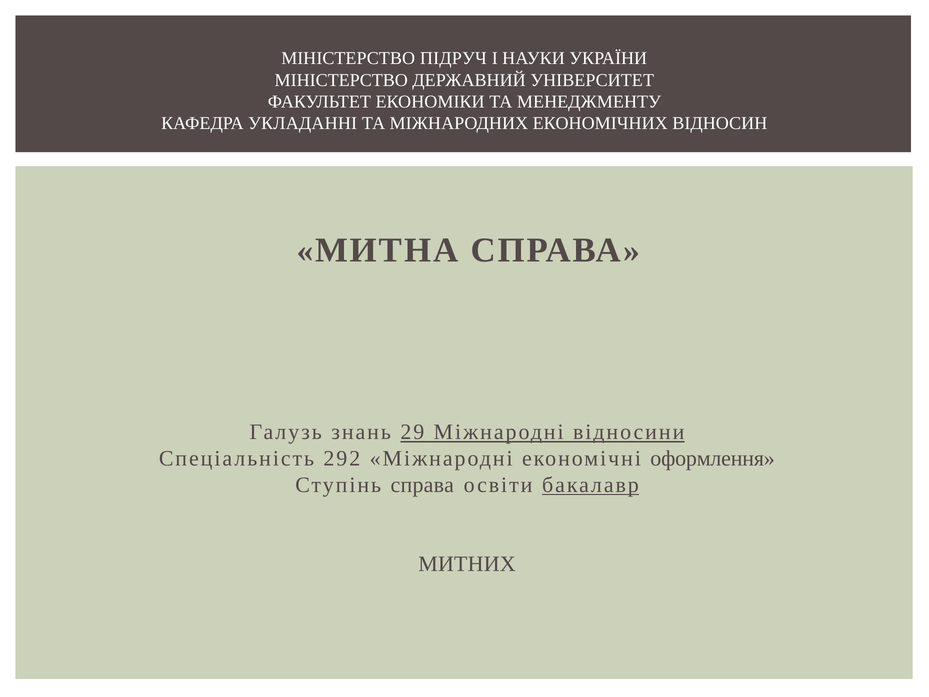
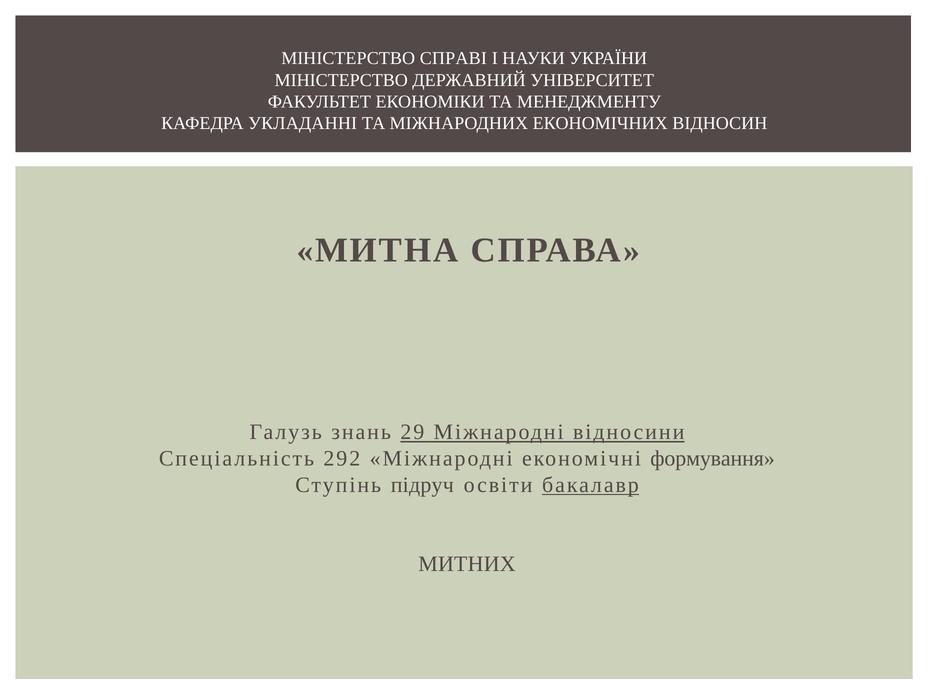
ПІДРУЧ: ПІДРУЧ -> СПРАВІ (453, 58)
оформлення: оформлення -> формування (713, 458)
Ступінь справа: справа -> підруч (422, 485)
